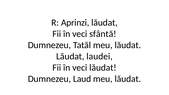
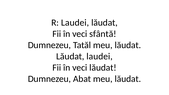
R Aprinzi: Aprinzi -> Laudei (75, 23)
Laud: Laud -> Abat (82, 79)
